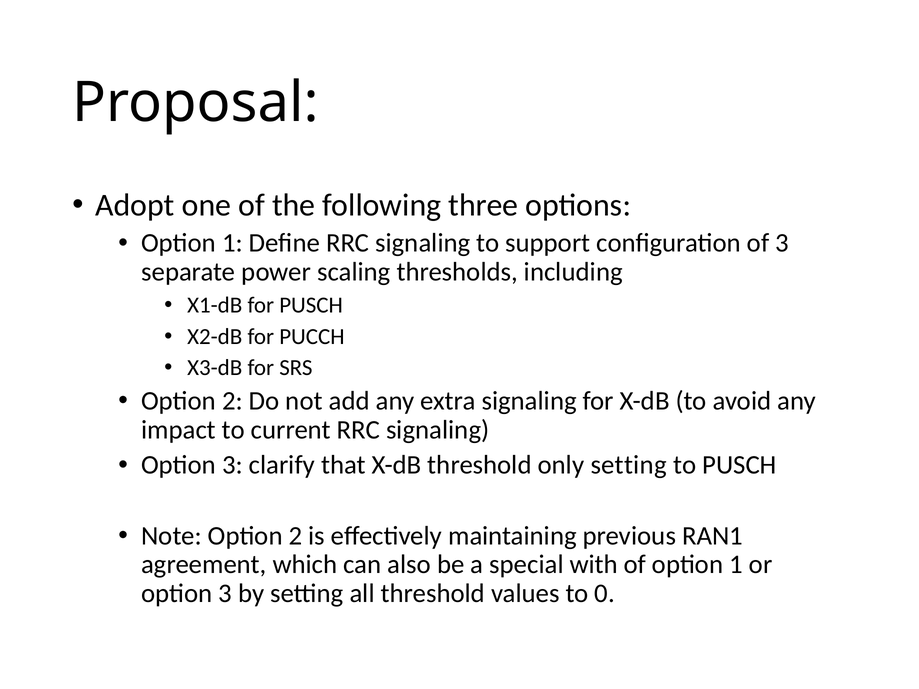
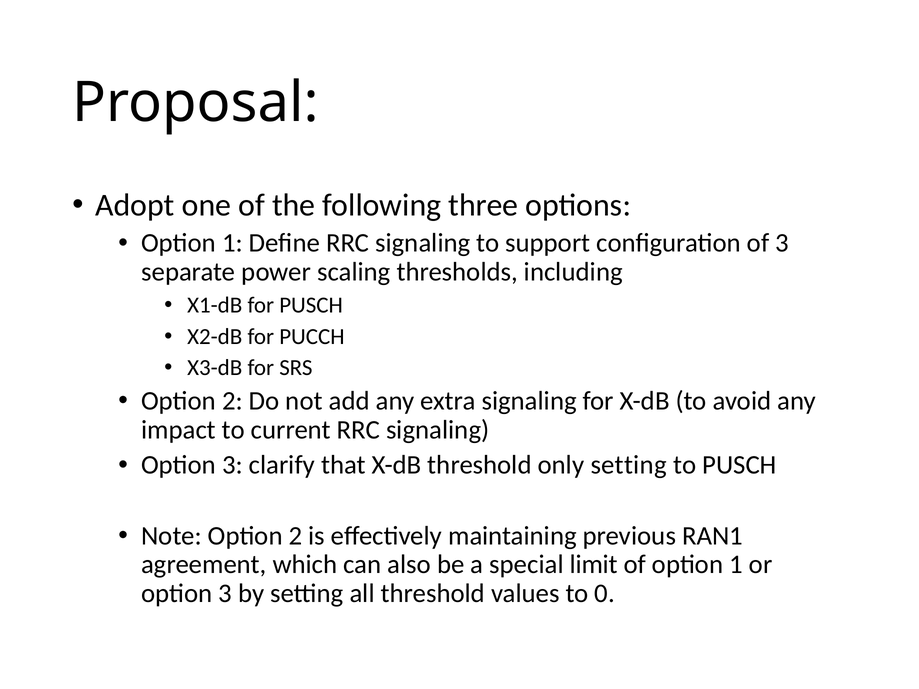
with: with -> limit (594, 565)
